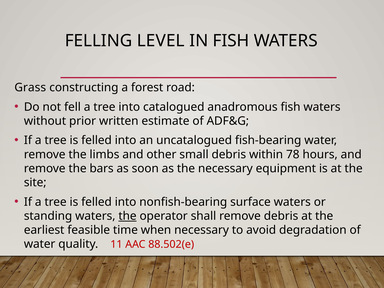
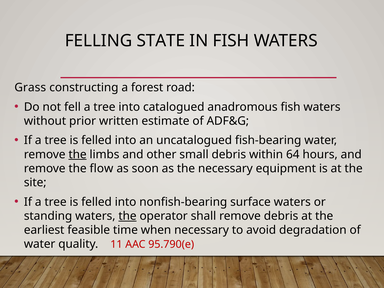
LEVEL: LEVEL -> STATE (161, 41)
the underline: none -> present (78, 154)
78: 78 -> 64 (293, 154)
bars: bars -> flow (101, 168)
88.502(e: 88.502(e -> 95.790(e (171, 244)
